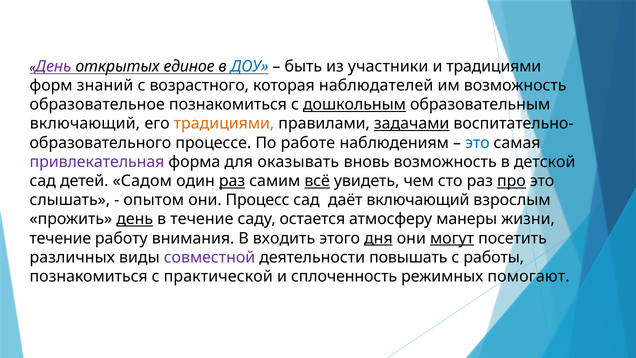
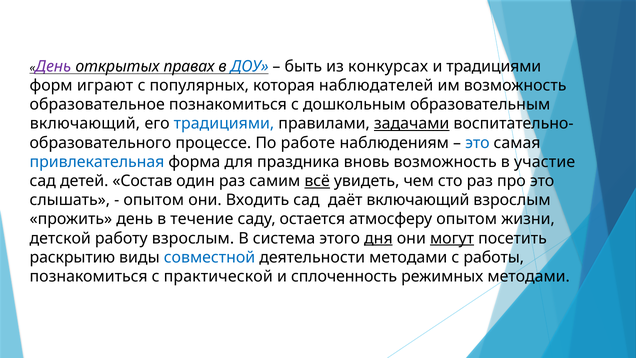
единое: единое -> правах (189, 66)
участники: участники -> конкурсах (388, 66)
знаний: знаний -> играют (105, 85)
возрастного: возрастного -> популярных (199, 85)
дошкольным underline: present -> none (354, 105)
традициями colour: orange -> blue (224, 124)
привлекательная colour: purple -> blue (97, 162)
оказывать: оказывать -> праздника (298, 162)
детской: детской -> участие (545, 162)
Садом: Садом -> Состав (142, 181)
раз underline: present -> none (232, 181)
про underline: present -> none (511, 181)
Процесс: Процесс -> Входить (257, 200)
день underline: present -> none (135, 219)
атмосферу манеры: манеры -> опытом (467, 219)
течение: течение -> детской (60, 238)
работу внимания: внимания -> взрослым (193, 238)
входить: входить -> система (284, 238)
различных: различных -> раскрытию (72, 257)
совместной colour: purple -> blue (209, 257)
деятельности повышать: повышать -> методами (408, 257)
режимных помогают: помогают -> методами (529, 276)
